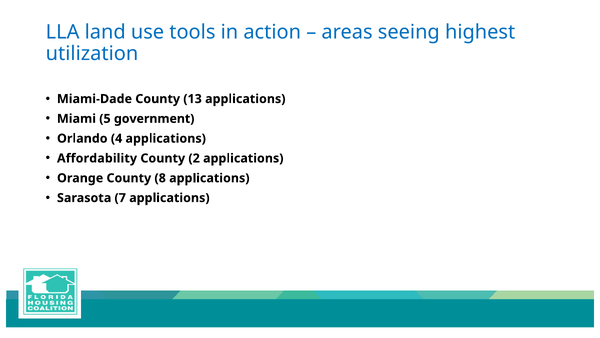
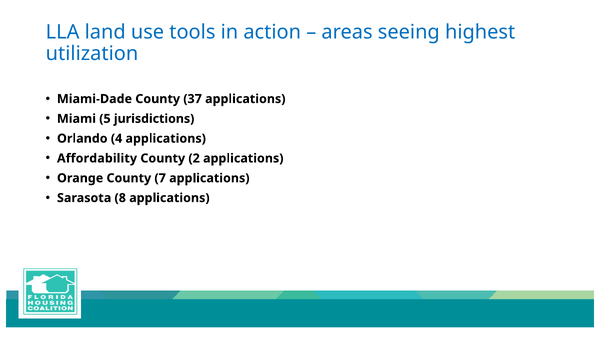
13: 13 -> 37 (193, 99)
government: government -> jurisdictions (154, 119)
8: 8 -> 7 (160, 178)
7: 7 -> 8 (120, 198)
